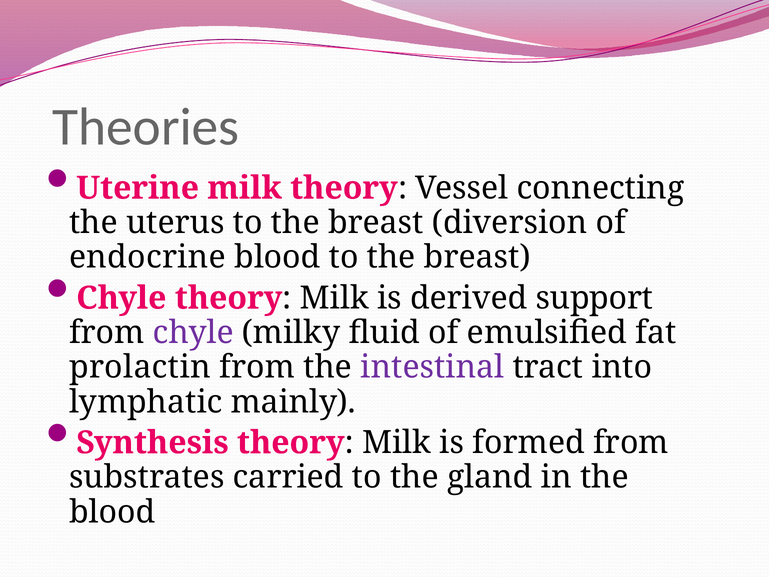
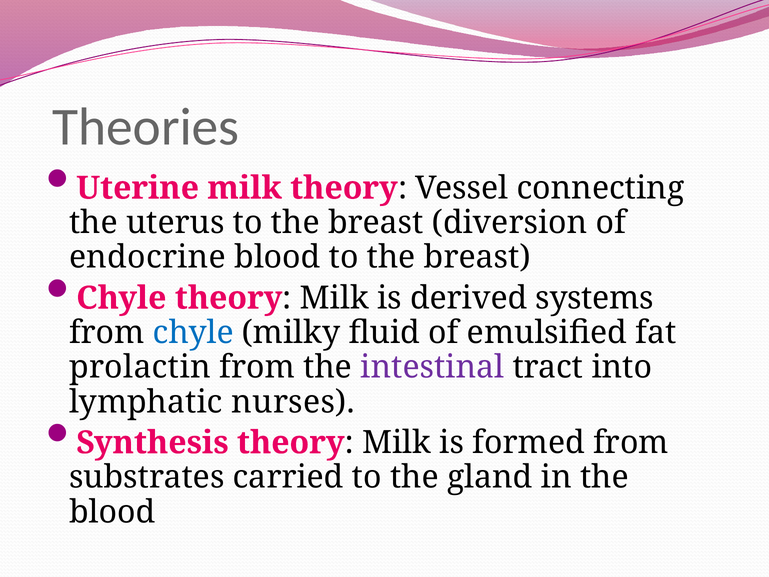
support: support -> systems (595, 298)
chyle colour: purple -> blue (193, 333)
mainly: mainly -> nurses (293, 402)
